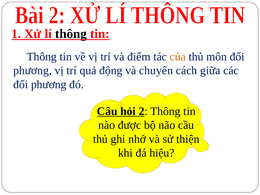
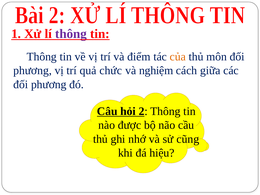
thông colour: black -> purple (71, 34)
động: động -> chức (111, 71)
chuyến: chuyến -> nghiệm (156, 71)
thiện: thiện -> cũng (188, 139)
